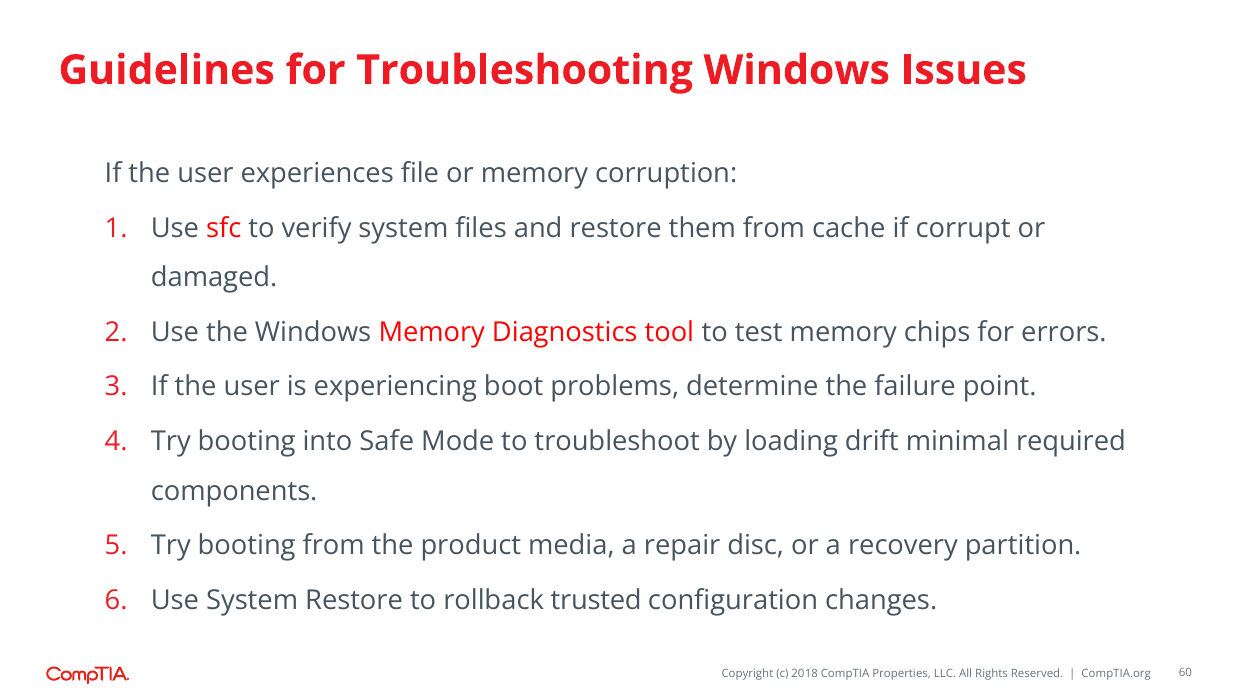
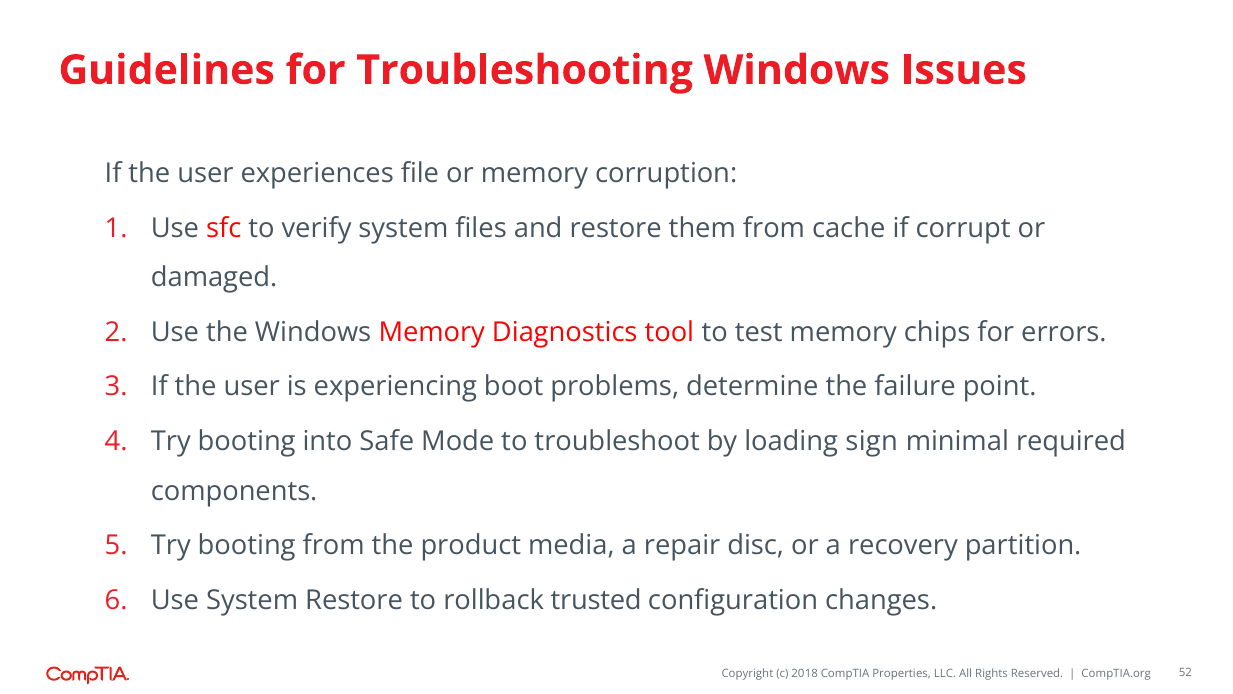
drift: drift -> sign (872, 441)
60: 60 -> 52 (1185, 672)
